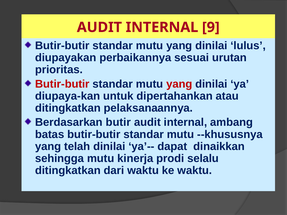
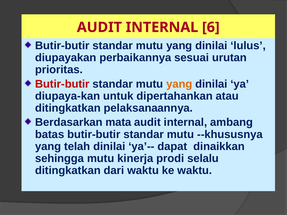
9: 9 -> 6 (211, 27)
yang colour: red -> orange (179, 84)
butir: butir -> mata (118, 122)
